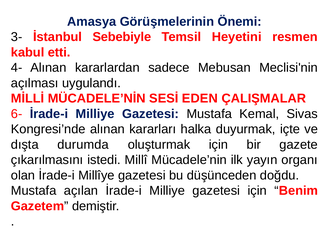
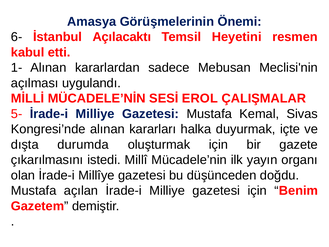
3-: 3- -> 6- (17, 37)
Sebebiyle: Sebebiyle -> Açılacaktı (122, 37)
4-: 4- -> 1- (17, 68)
EDEN: EDEN -> EROL (200, 98)
6-: 6- -> 5- (17, 114)
